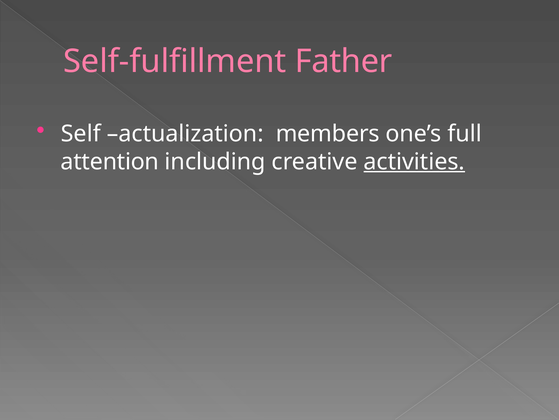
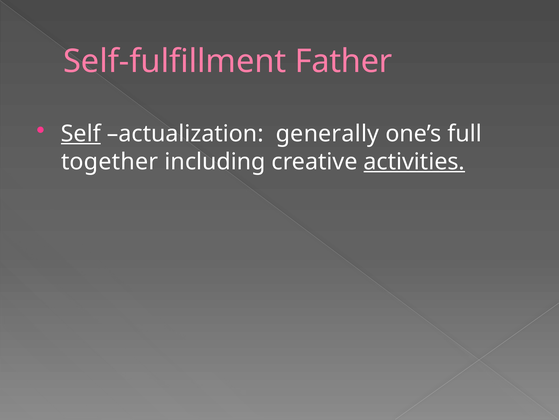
Self underline: none -> present (81, 133)
members: members -> generally (327, 133)
attention: attention -> together (110, 161)
